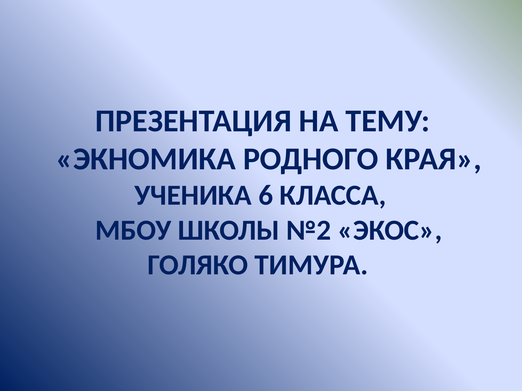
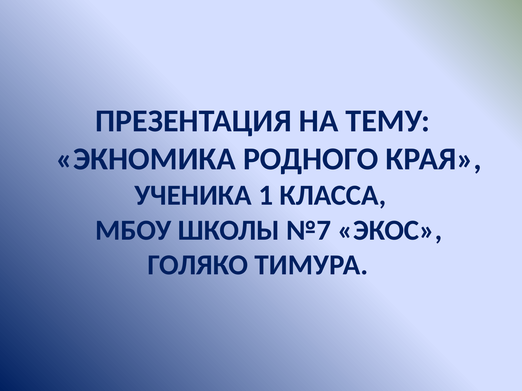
6: 6 -> 1 (266, 196)
№2: №2 -> №7 (309, 230)
